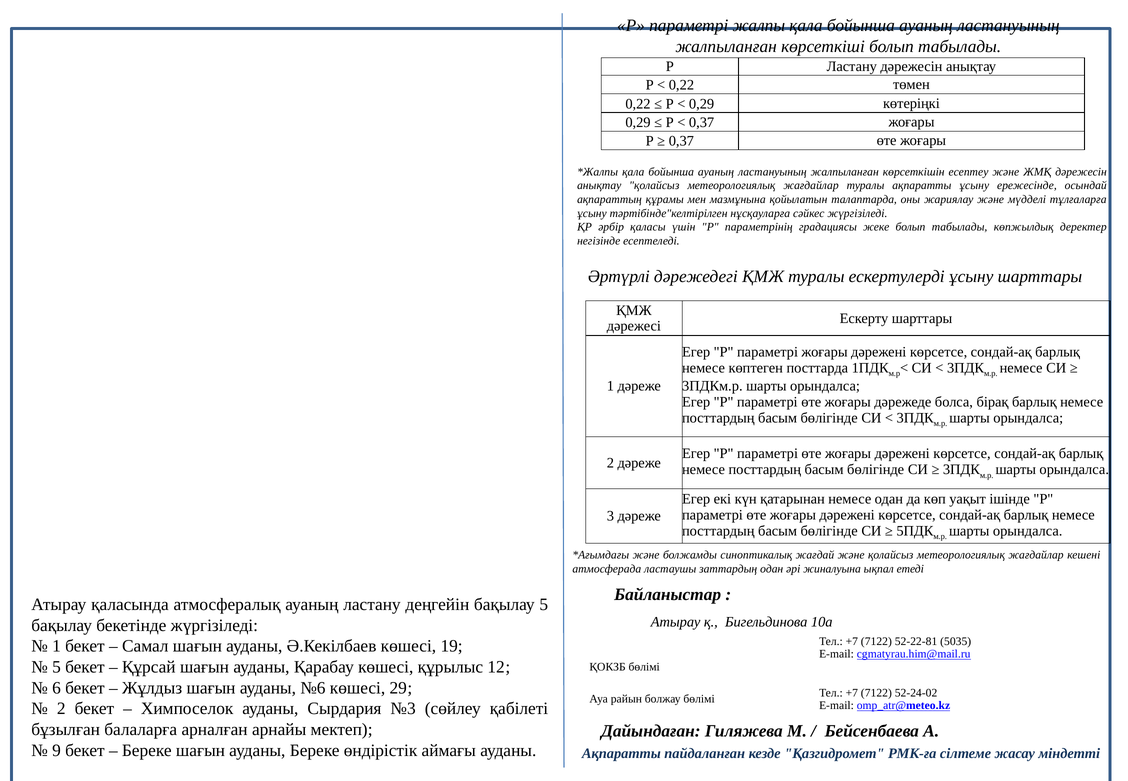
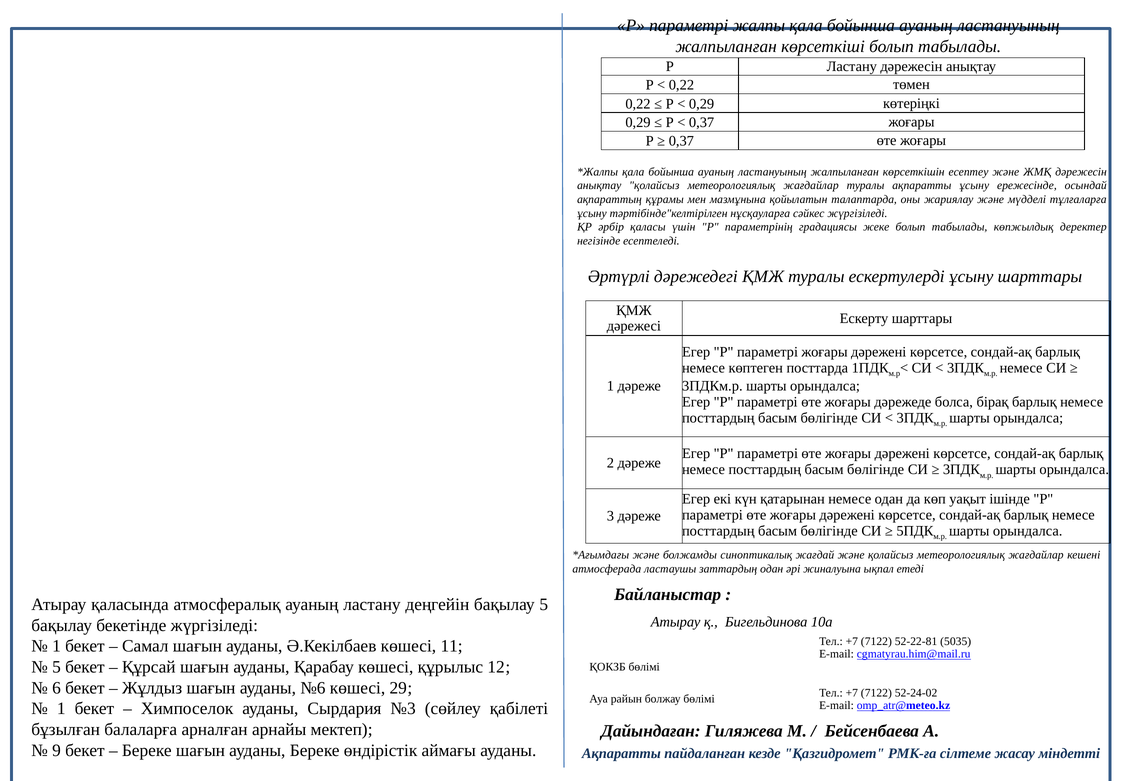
19: 19 -> 11 (452, 646)
2: 2 -> 1 (61, 709)
